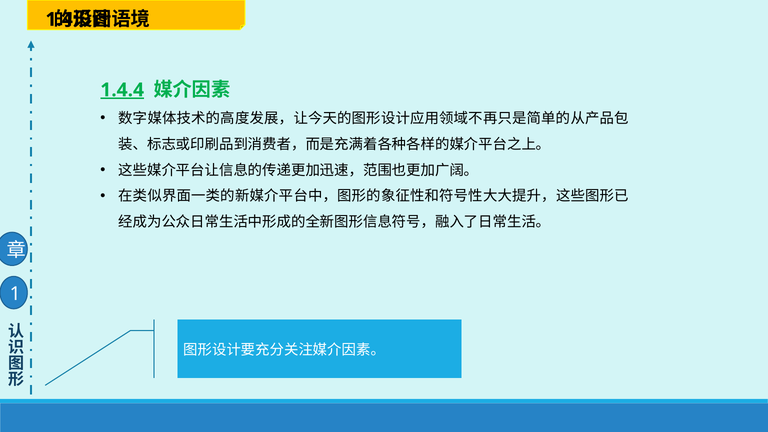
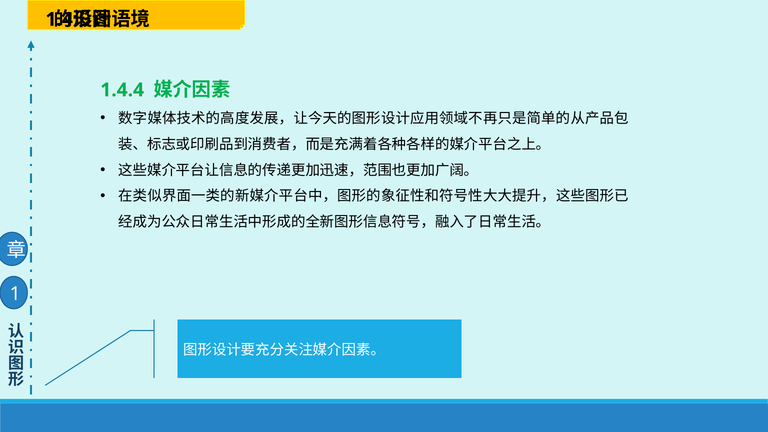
1.4.4 underline: present -> none (122, 90)
